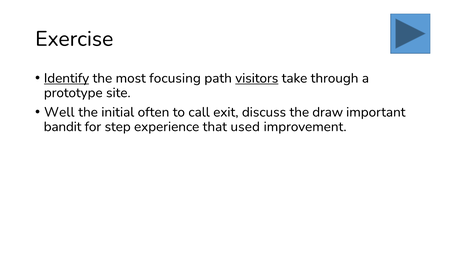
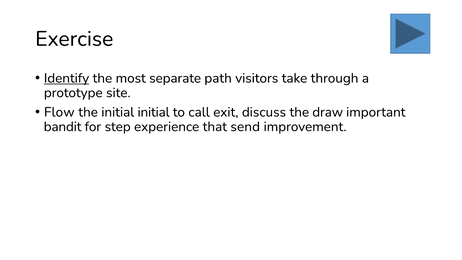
focusing: focusing -> separate (175, 78)
visitors underline: present -> none (257, 78)
Well: Well -> Flow (59, 112)
initial often: often -> initial (154, 112)
used: used -> send (245, 127)
